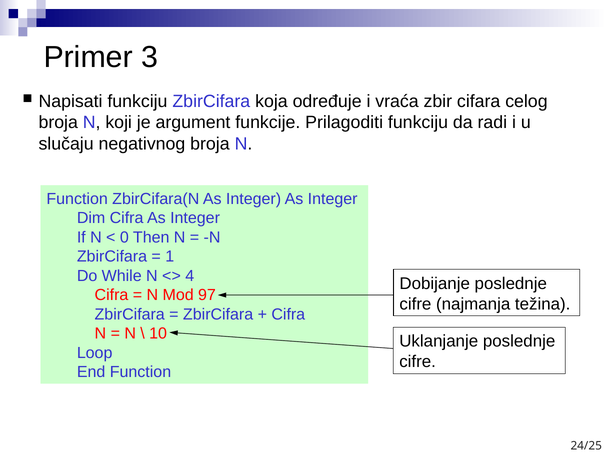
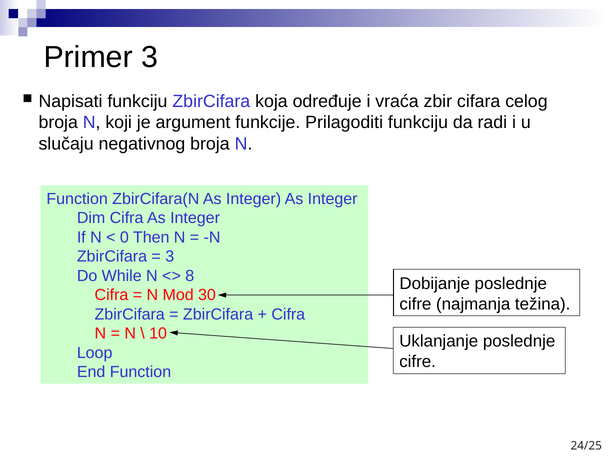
1: 1 -> 3 (170, 257)
4: 4 -> 8 (190, 276)
97: 97 -> 30 (207, 295)
